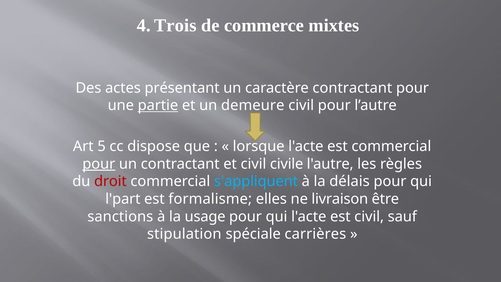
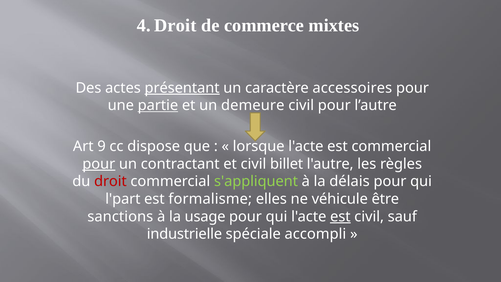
4 Trois: Trois -> Droit (175, 25)
présentant underline: none -> present (182, 88)
caractère contractant: contractant -> accessoires (352, 88)
5: 5 -> 9 (102, 146)
civile: civile -> billet (287, 164)
s'appliquent colour: light blue -> light green (256, 181)
livraison: livraison -> véhicule (340, 199)
est underline: none -> present (340, 216)
stipulation: stipulation -> industrielle (184, 234)
carrières: carrières -> accompli (315, 234)
